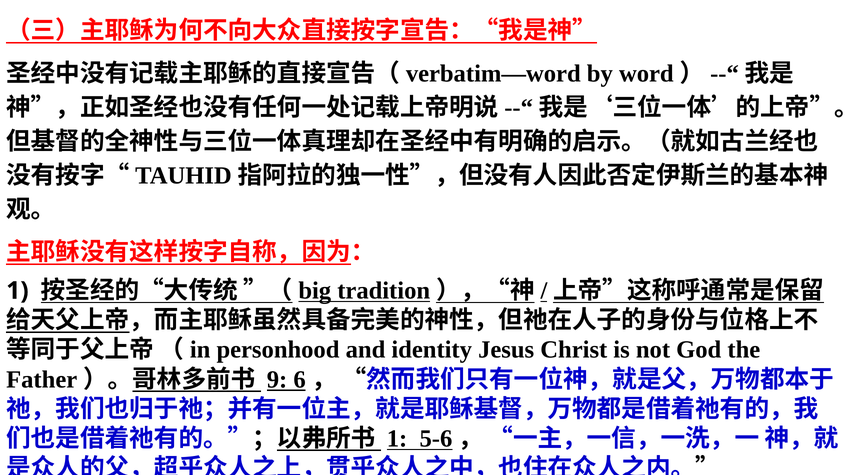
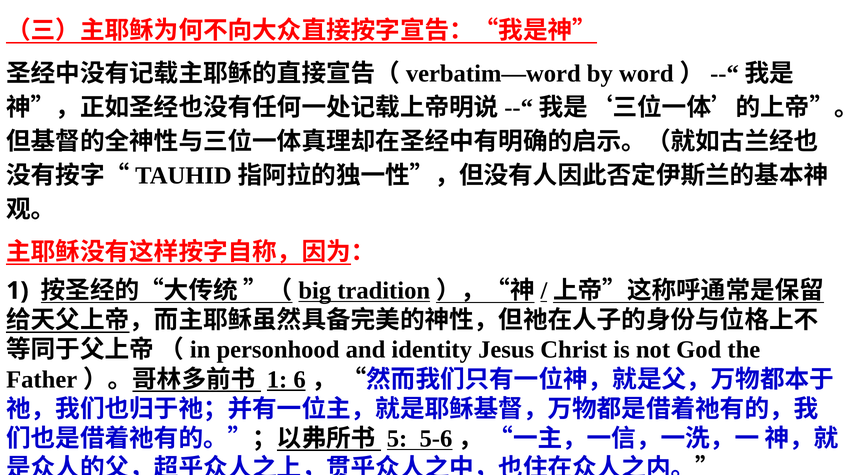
9: 9 -> 1 (277, 380)
1: 1 -> 5 (397, 439)
